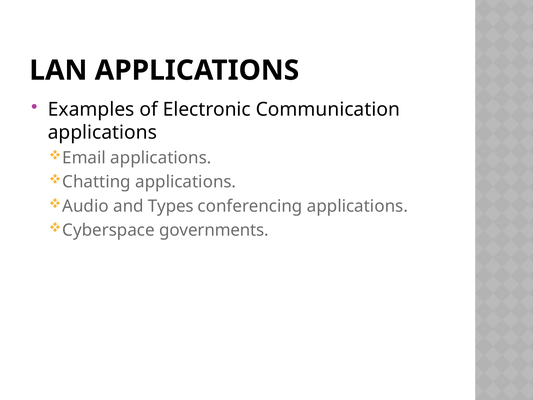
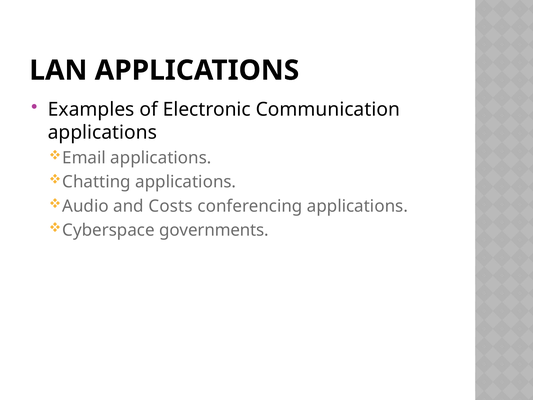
Types: Types -> Costs (171, 206)
